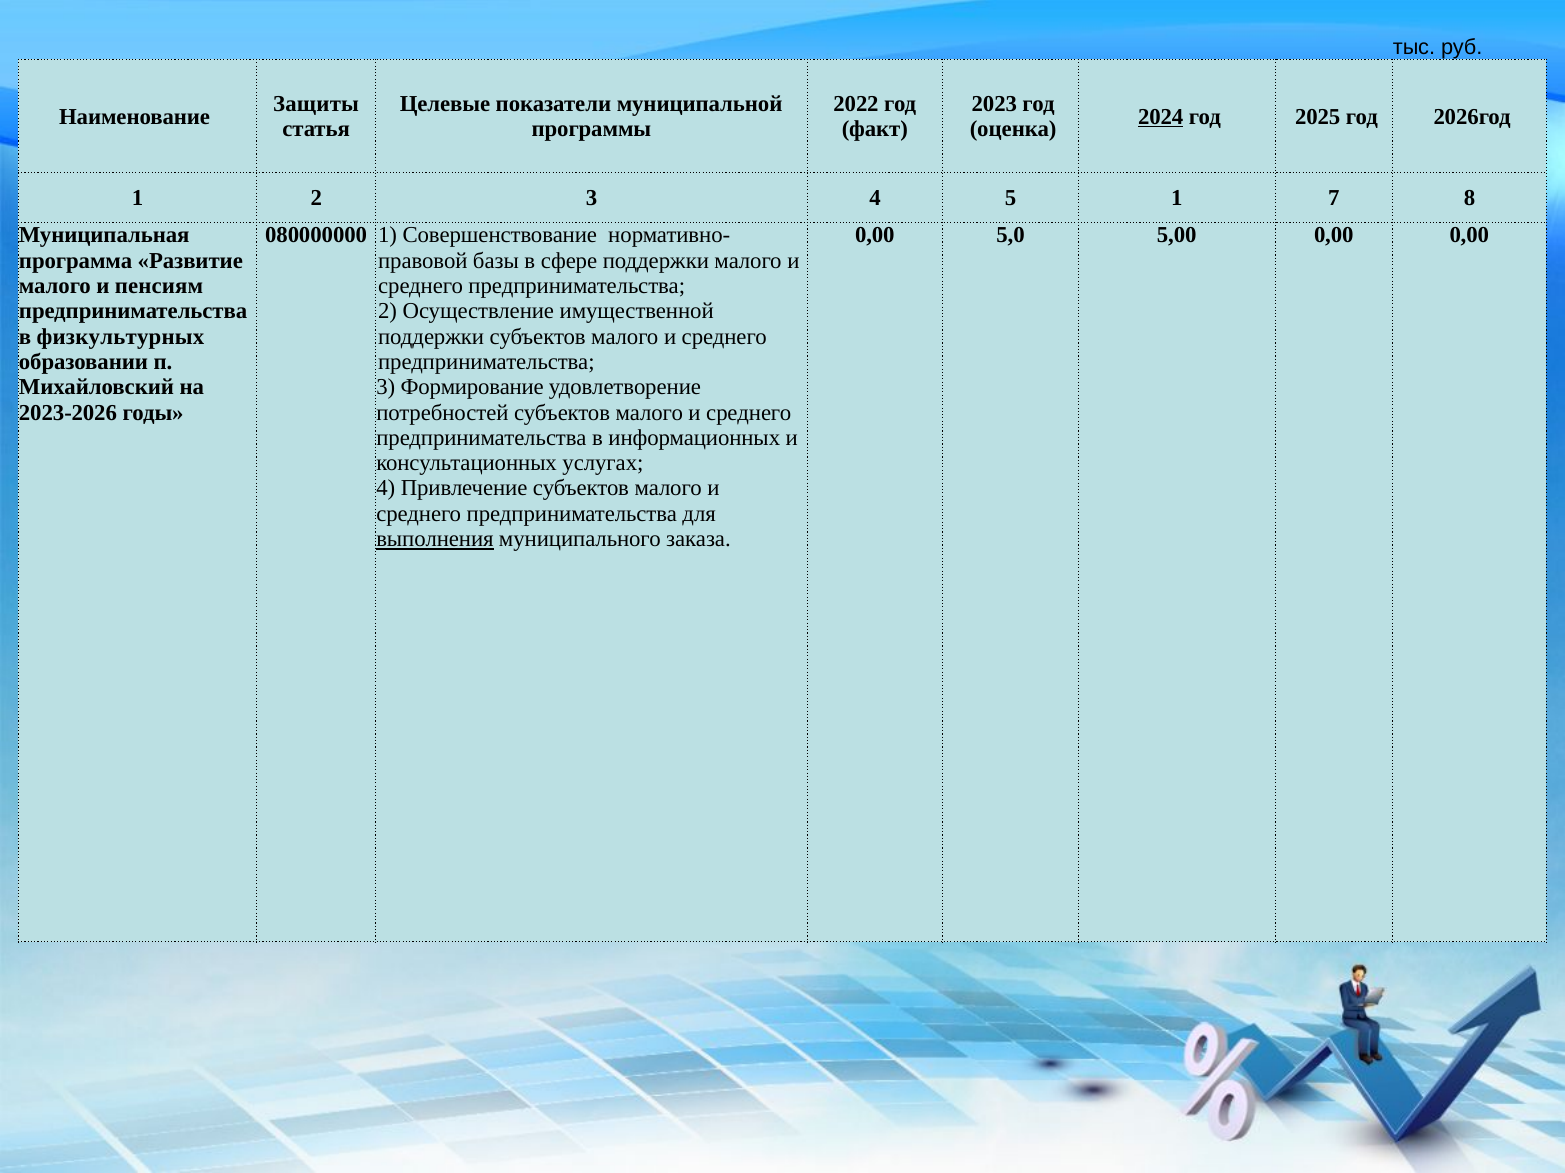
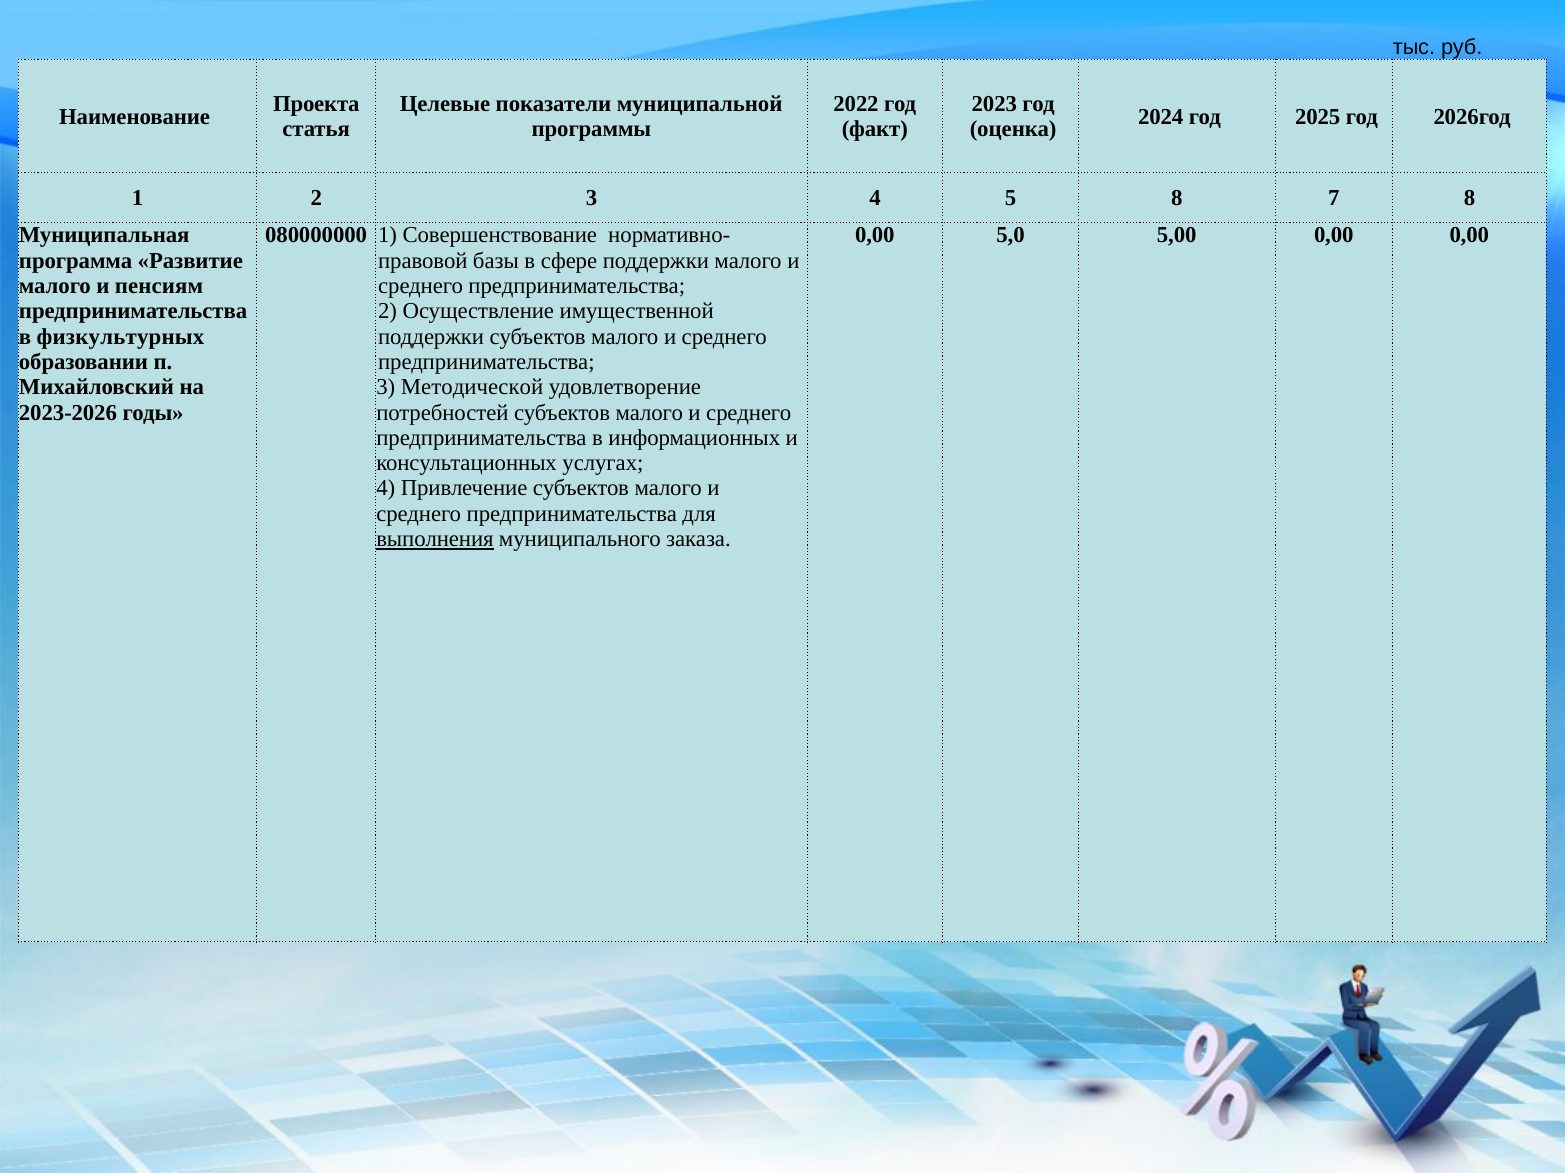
Защиты: Защиты -> Проекта (316, 104)
2024 underline: present -> none (1161, 117)
5 1: 1 -> 8 (1177, 198)
Формирование: Формирование -> Методической (472, 387)
